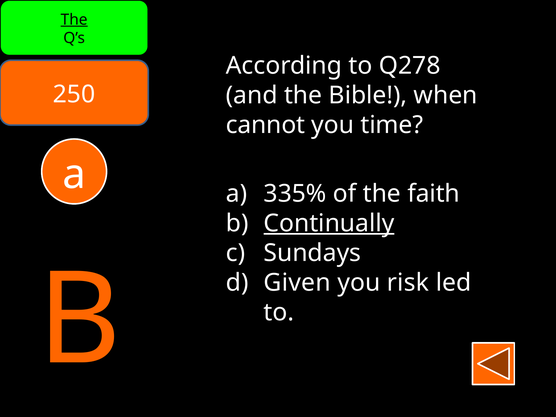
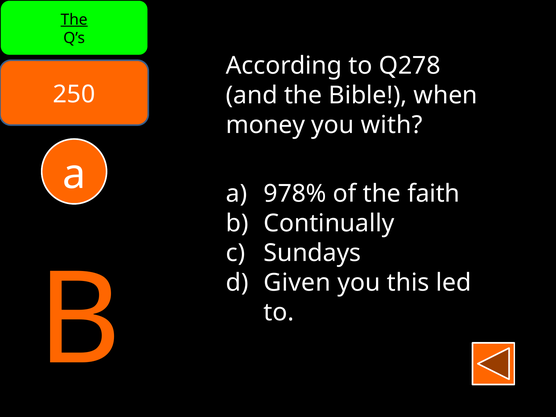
cannot: cannot -> money (265, 125)
time: time -> with (392, 125)
335%: 335% -> 978% (295, 194)
Continually underline: present -> none (329, 223)
risk: risk -> this (408, 283)
